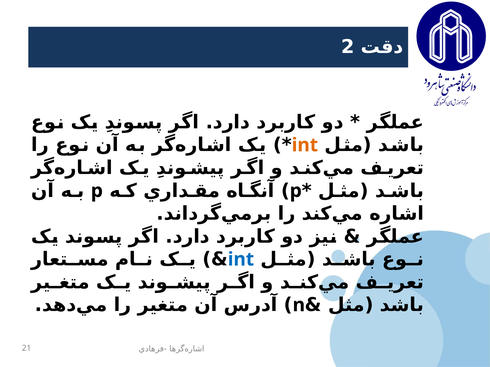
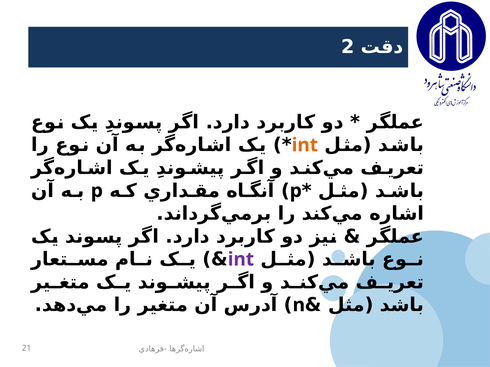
int colour: blue -> purple (241, 260)
